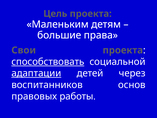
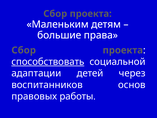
Цель: Цель -> Сбор (55, 14)
Свои: Свои -> Сбор (24, 50)
адаптации underline: present -> none (36, 73)
